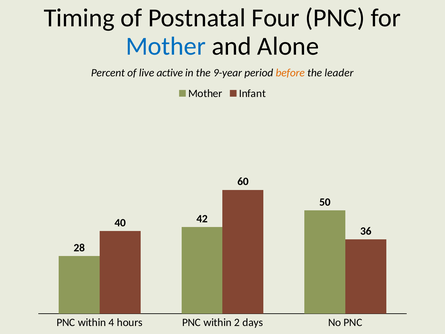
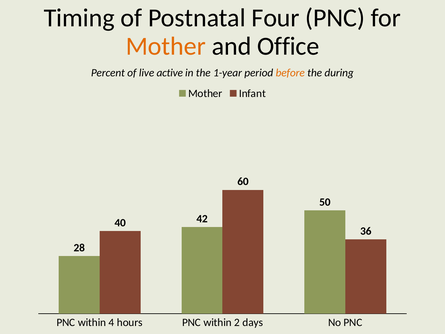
Mother colour: blue -> orange (166, 46)
Alone: Alone -> Office (288, 46)
9-year: 9-year -> 1-year (228, 73)
leader: leader -> during (339, 73)
